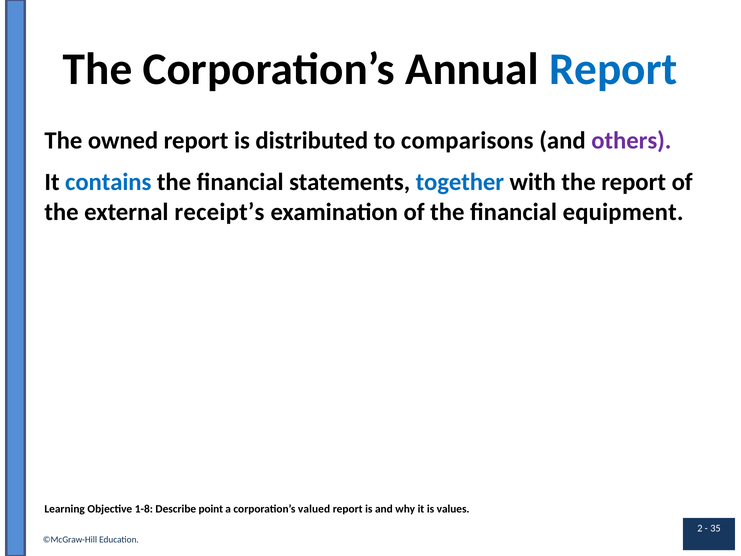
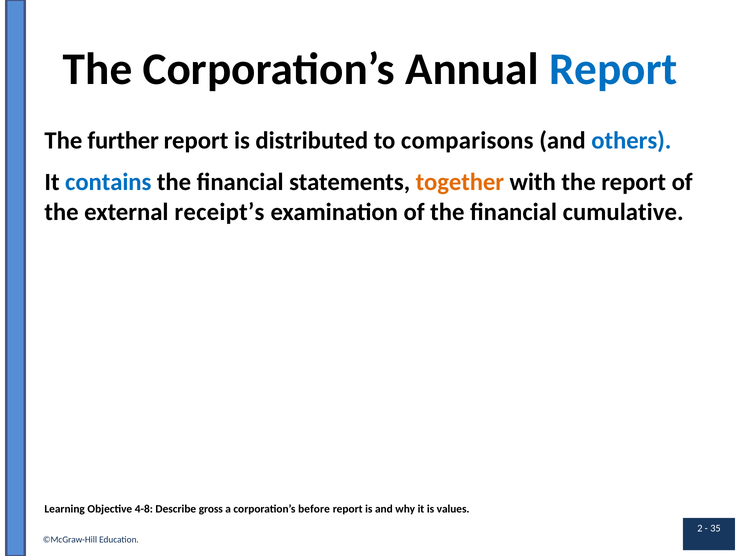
owned: owned -> further (123, 140)
others colour: purple -> blue (631, 140)
together colour: blue -> orange (460, 182)
equipment: equipment -> cumulative (623, 212)
1-8: 1-8 -> 4-8 (144, 509)
point: point -> gross (211, 509)
valued: valued -> before (314, 509)
